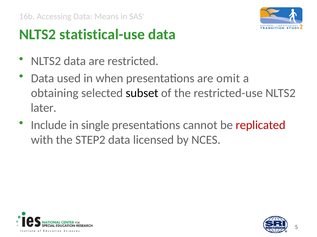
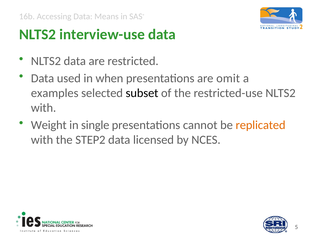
statistical-use: statistical-use -> interview-use (102, 34)
obtaining: obtaining -> examples (55, 93)
later: later -> with (44, 108)
Include: Include -> Weight (49, 125)
replicated colour: red -> orange (261, 125)
